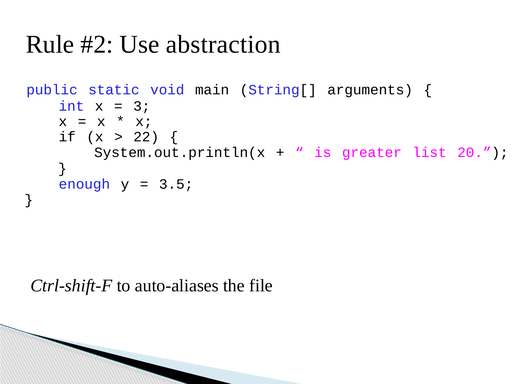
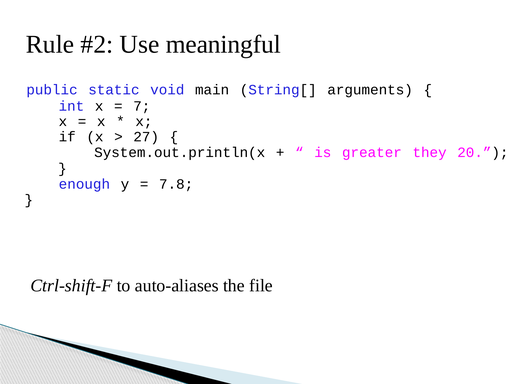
abstraction: abstraction -> meaningful (223, 45)
3: 3 -> 7 (142, 106)
22: 22 -> 27 (146, 137)
list: list -> they (430, 153)
3.5: 3.5 -> 7.8 (176, 184)
